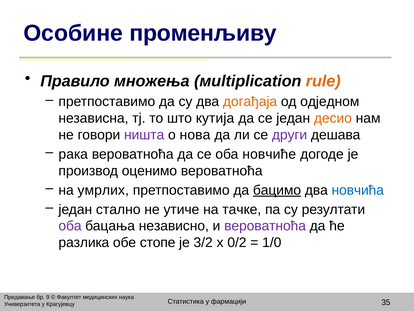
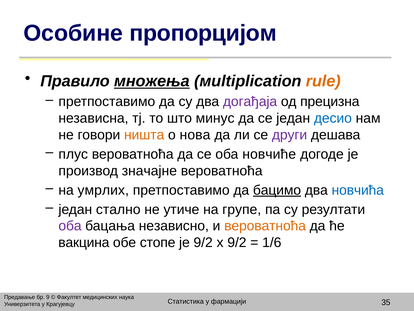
променљиву: променљиву -> пропорцијом (203, 33)
множења underline: none -> present (152, 81)
догађаја colour: orange -> purple (250, 102)
одједном: одједном -> прецизна (330, 102)
кутија: кутија -> минус (215, 118)
десио colour: orange -> blue (333, 118)
ништа colour: purple -> orange (144, 135)
рака: рака -> плус (73, 154)
оценимо: оценимо -> значајне (149, 171)
тачке: тачке -> групе (242, 209)
вероватноћа colour: purple -> orange (265, 226)
разлика: разлика -> вакцина (84, 242)
је 3/2: 3/2 -> 9/2 (203, 242)
x 0/2: 0/2 -> 9/2 (237, 242)
1/0: 1/0 -> 1/6 (272, 242)
